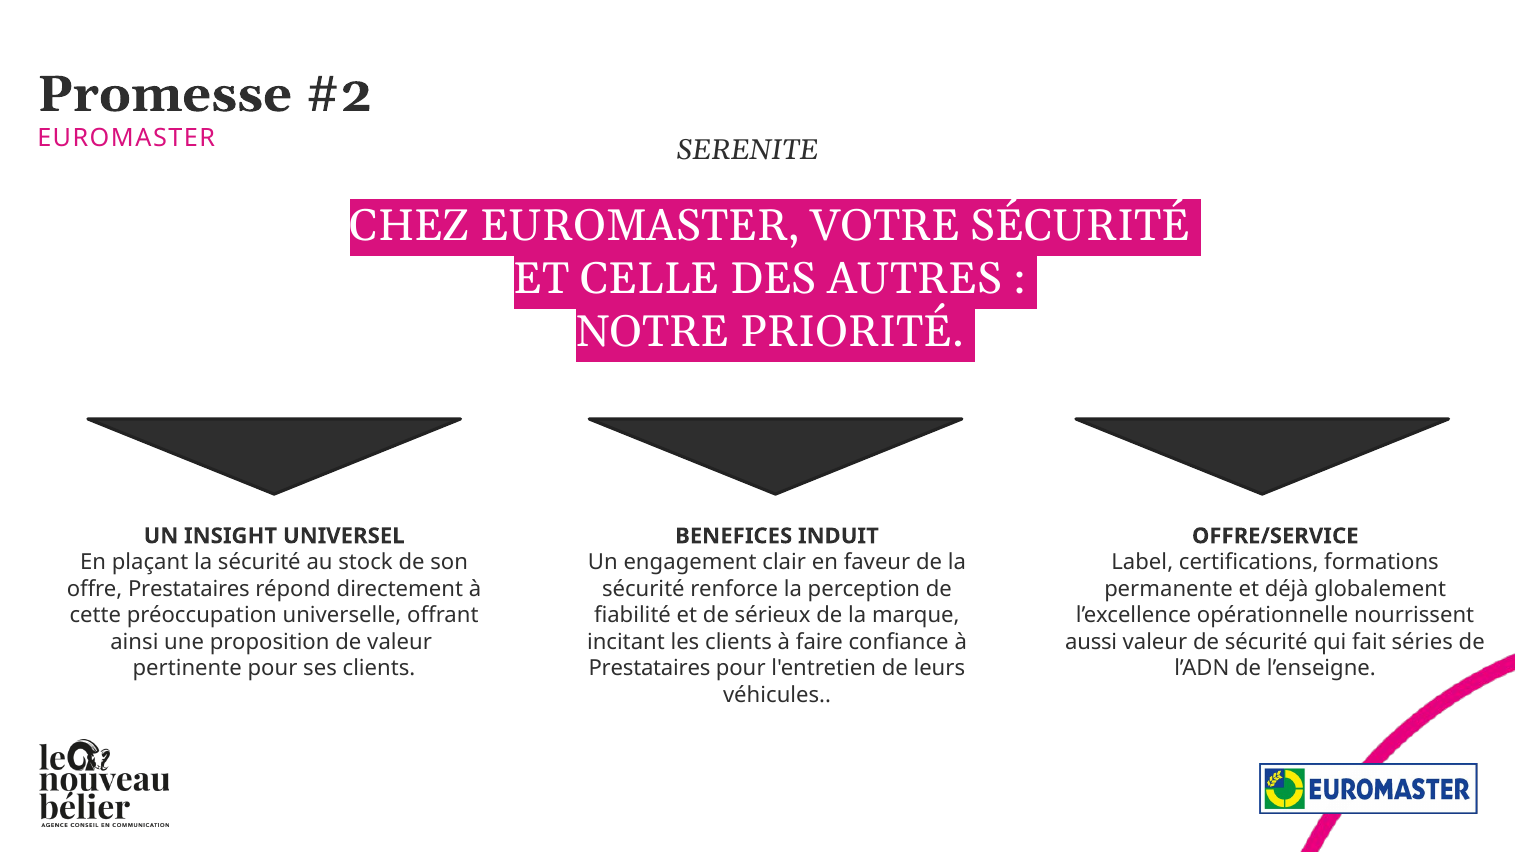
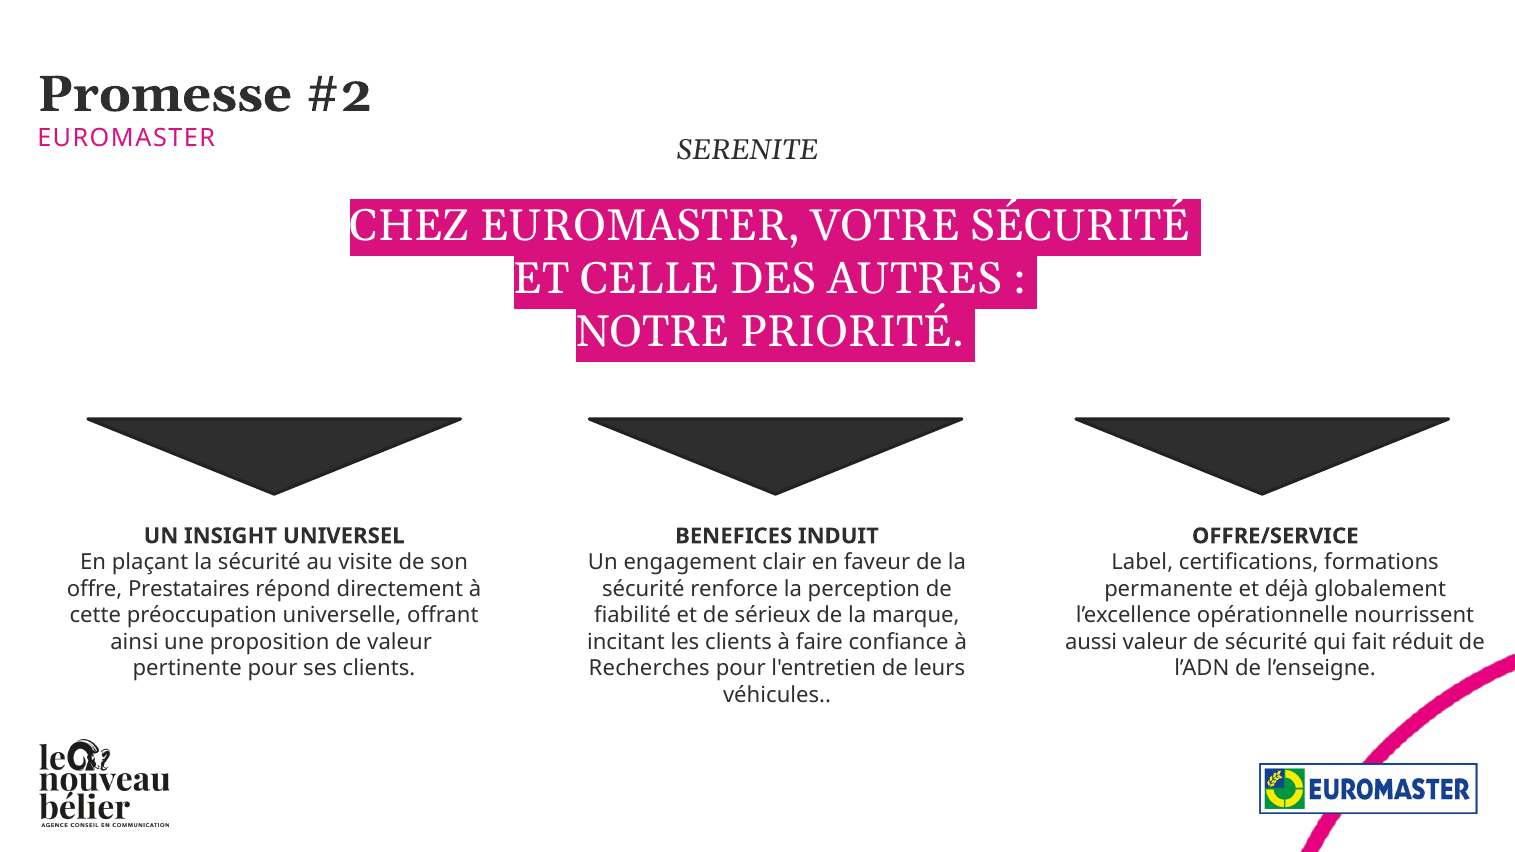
stock: stock -> visite (365, 563)
séries: séries -> réduit (1422, 642)
Prestataires: Prestataires -> Recherches (649, 669)
